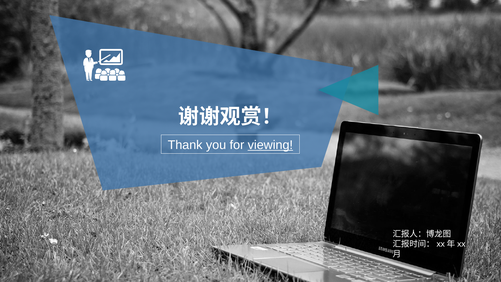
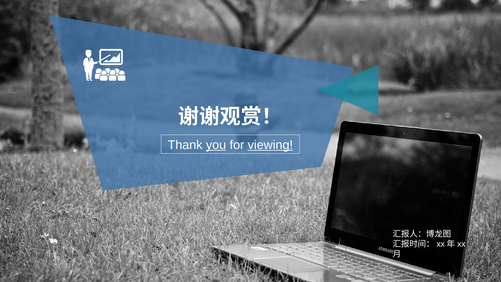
you underline: none -> present (216, 145)
